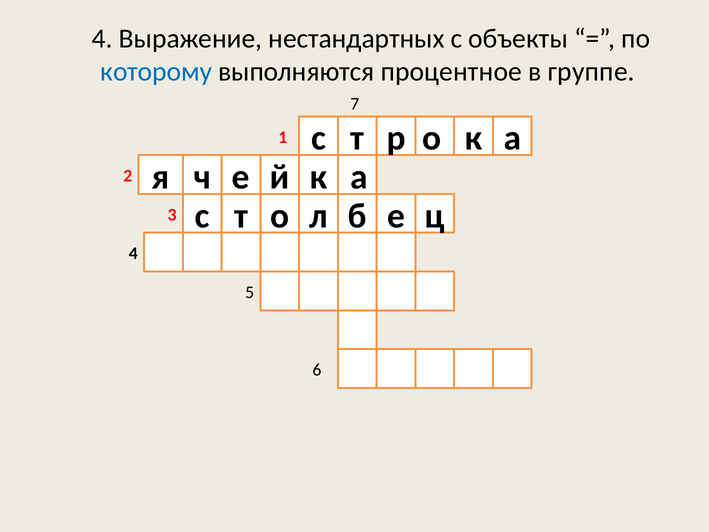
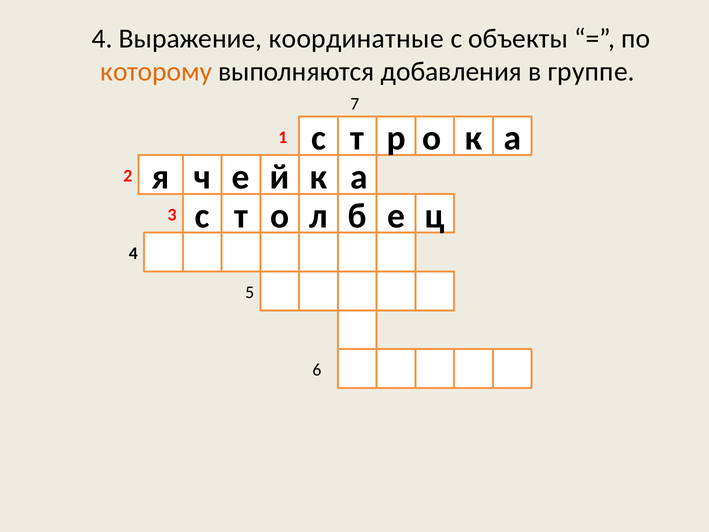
нестандартных: нестандартных -> координатные (356, 39)
которому colour: blue -> orange (156, 72)
процентное: процентное -> добавления (451, 72)
